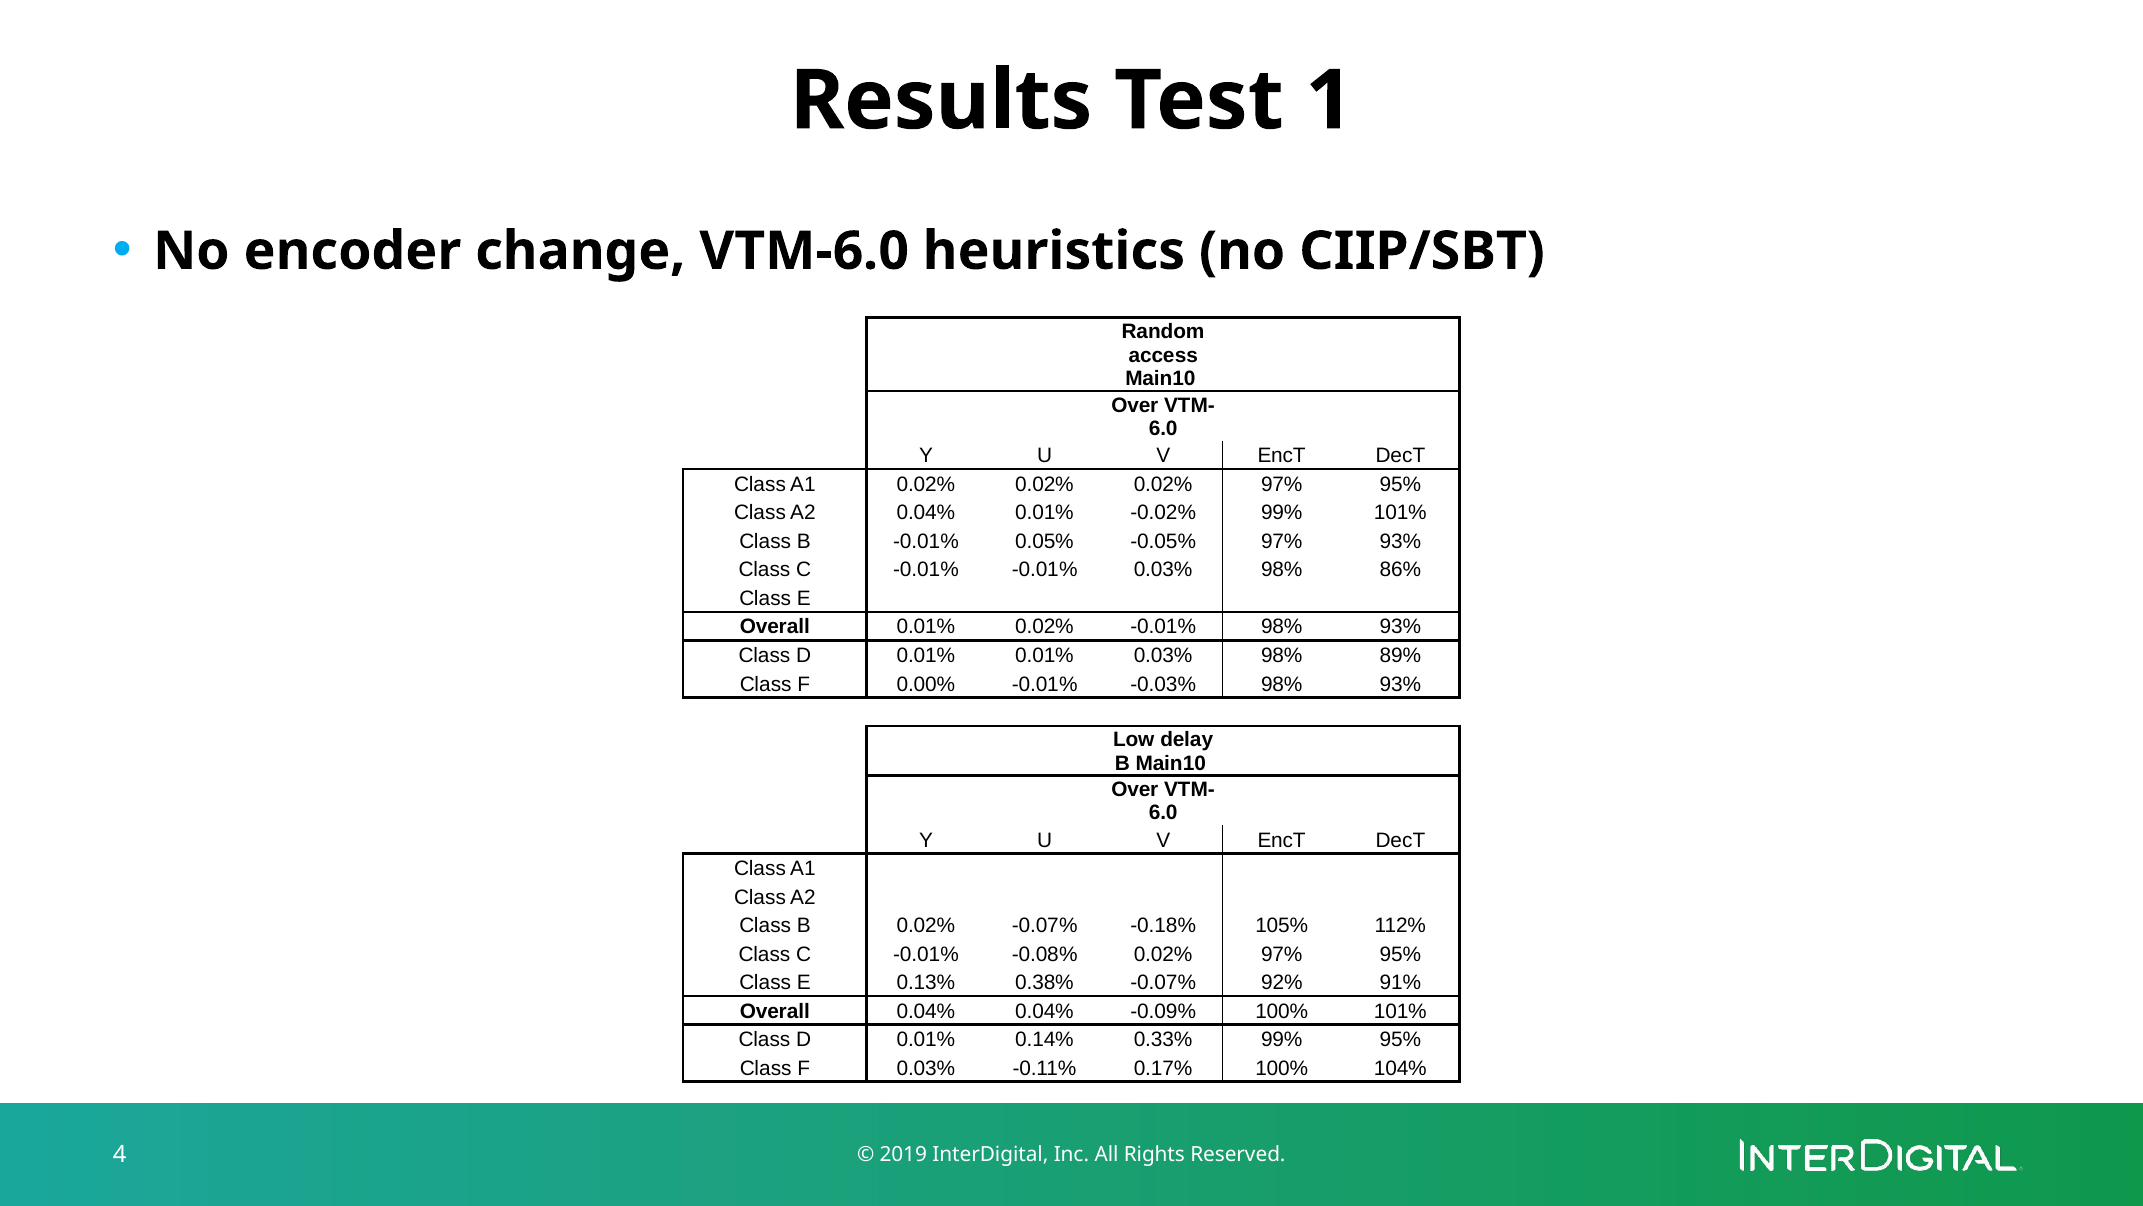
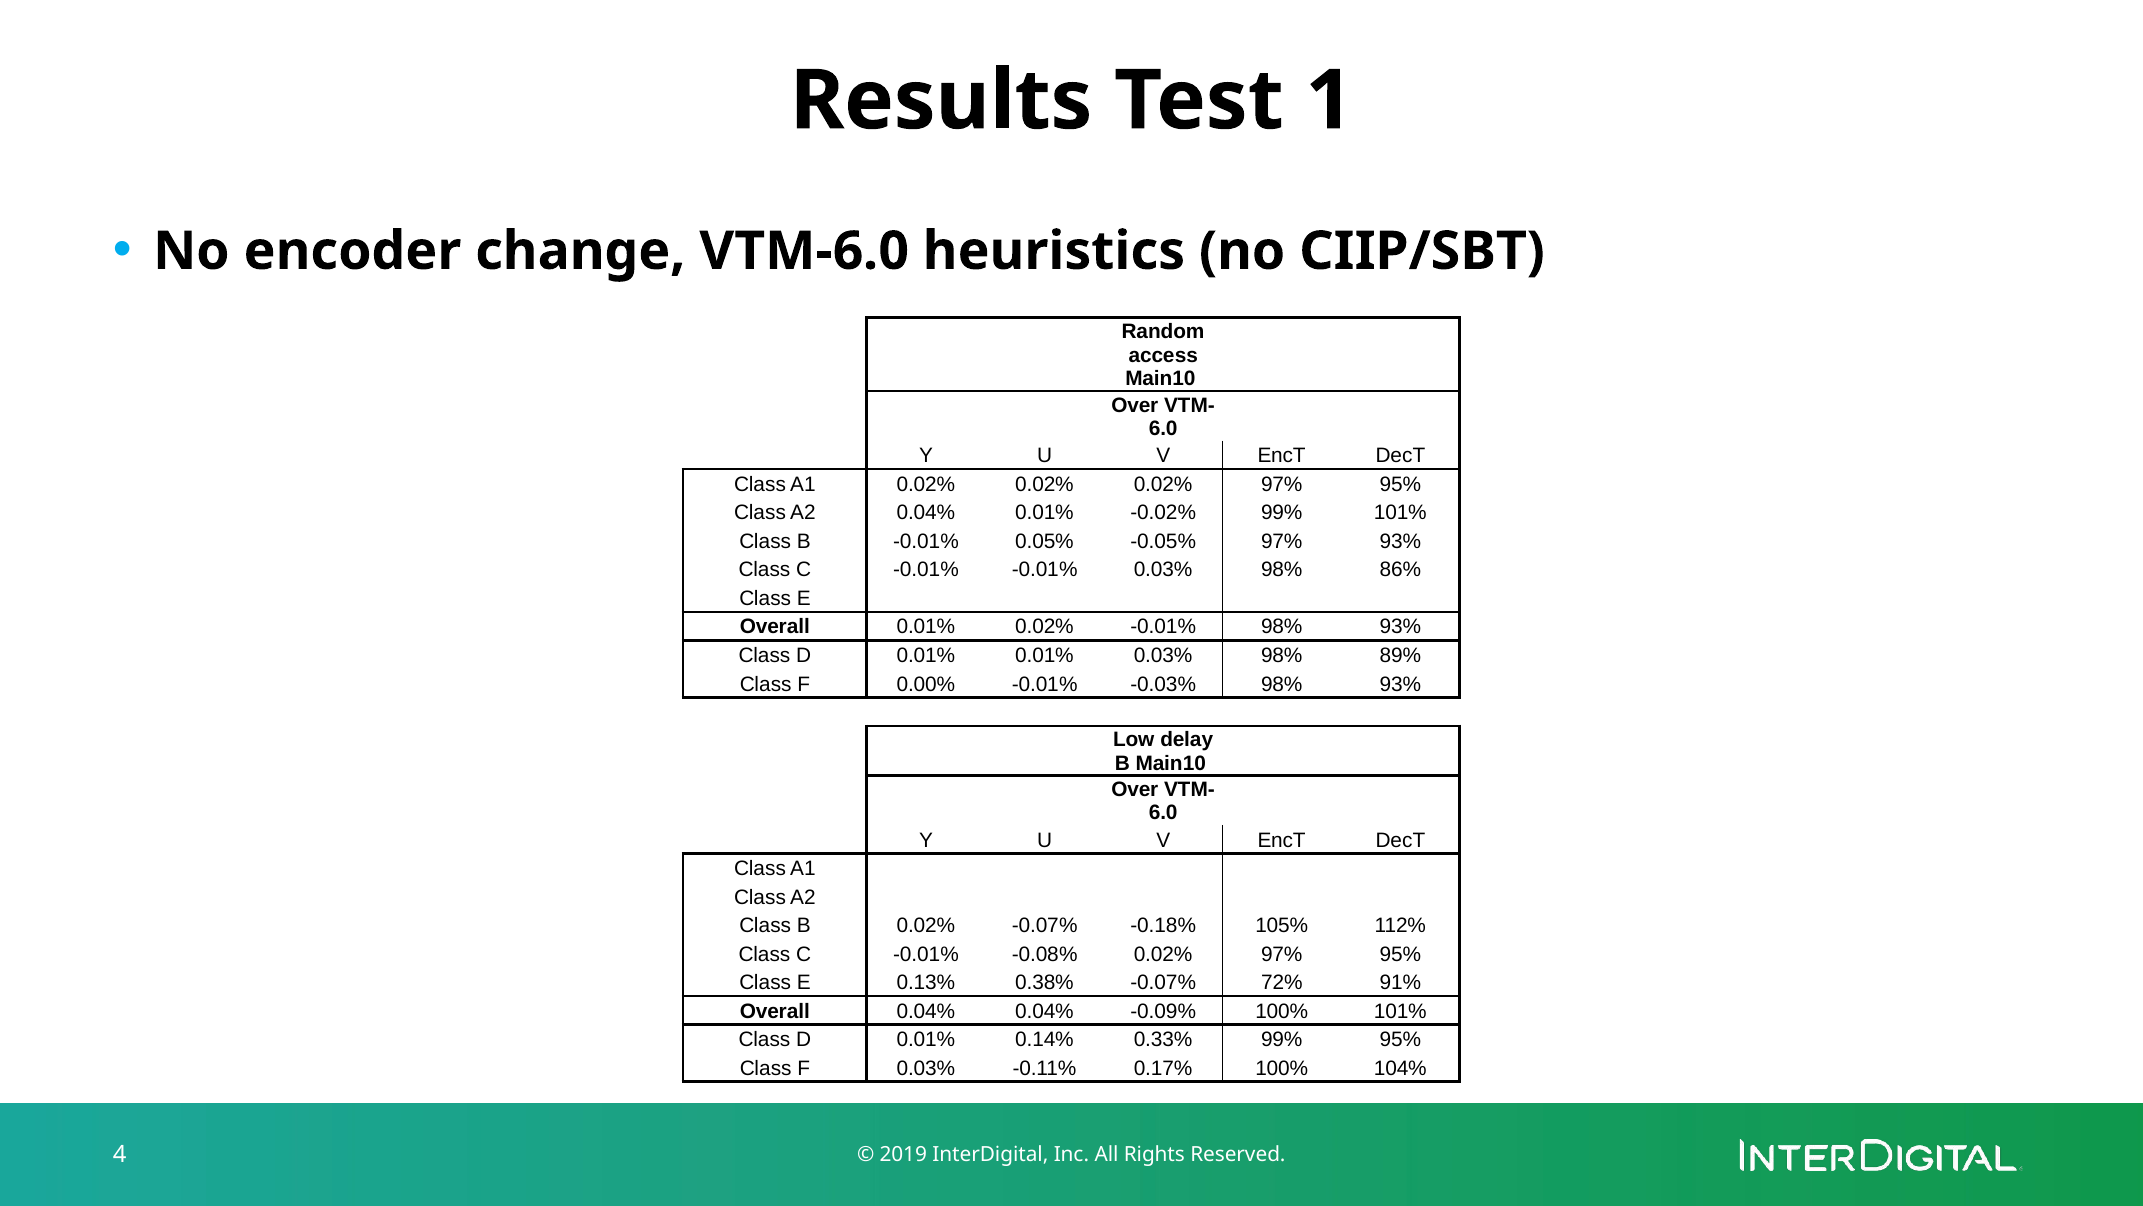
92%: 92% -> 72% (1282, 982)
